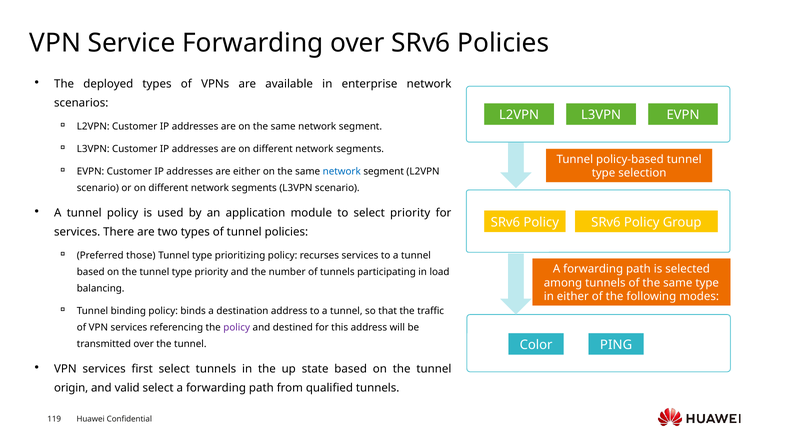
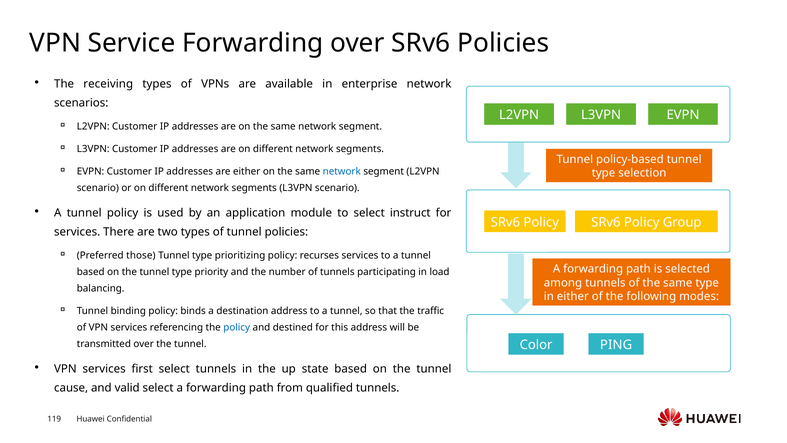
deployed: deployed -> receiving (108, 84)
select priority: priority -> instruct (410, 213)
policy colour: purple -> blue (237, 327)
origin: origin -> cause (71, 388)
